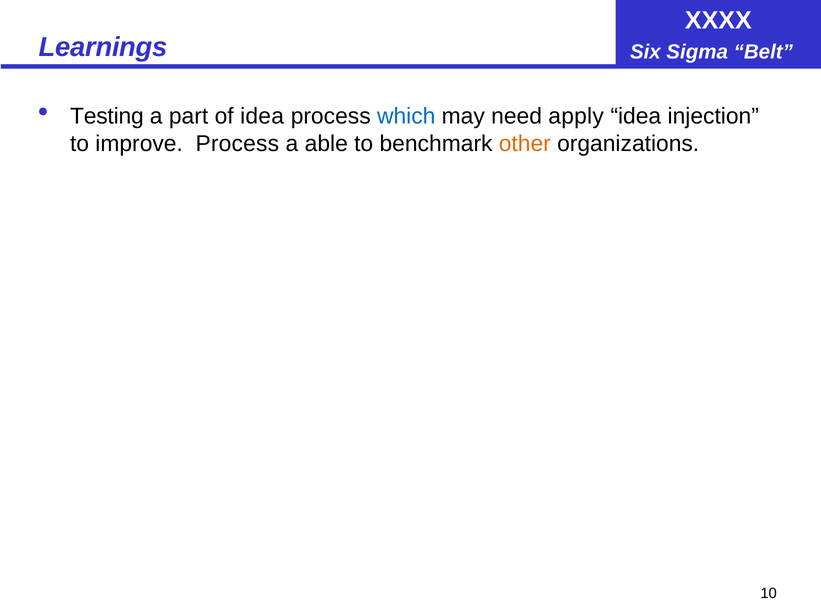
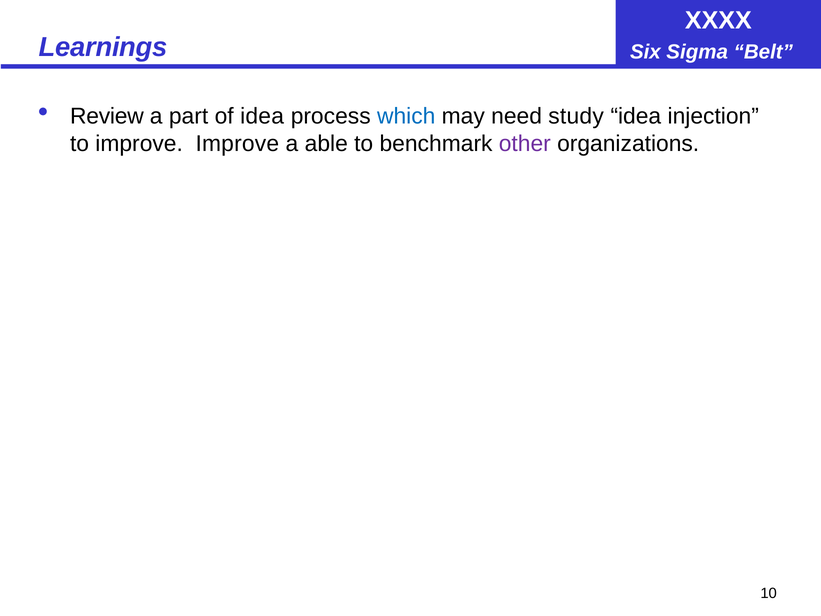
Testing: Testing -> Review (107, 116)
apply: apply -> study (576, 116)
improve Process: Process -> Improve (237, 143)
other colour: orange -> purple (525, 143)
